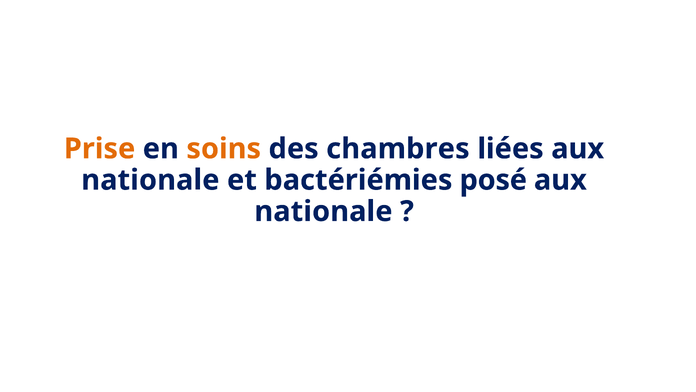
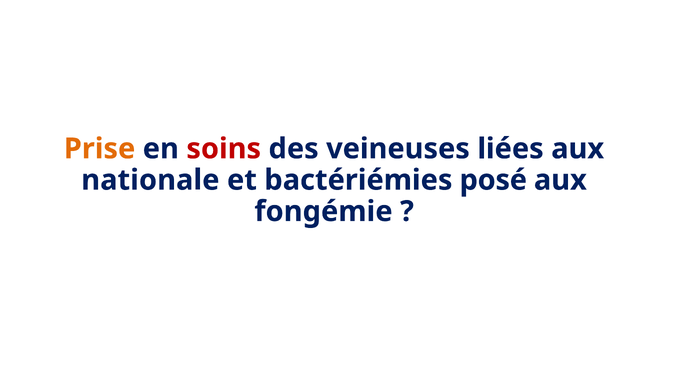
soins colour: orange -> red (224, 149)
chambres: chambres -> veineuses (398, 149)
nationale: nationale -> fongémie (323, 211)
